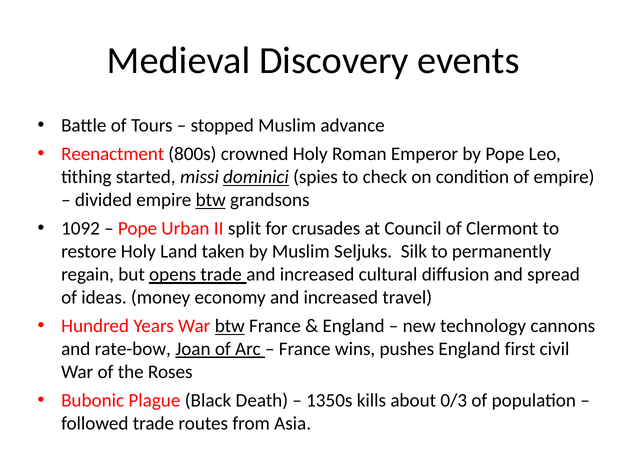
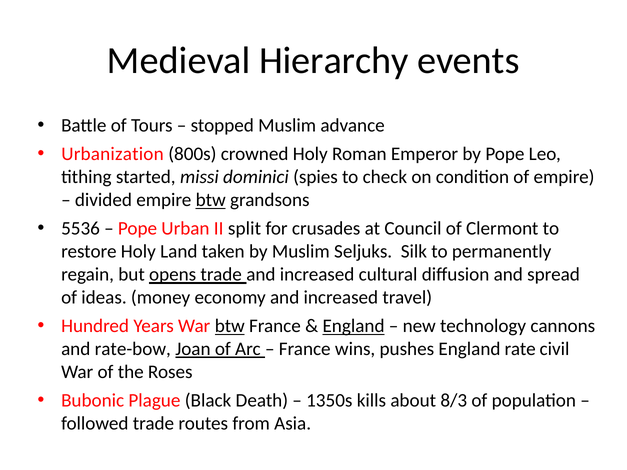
Discovery: Discovery -> Hierarchy (334, 61)
Reenactment: Reenactment -> Urbanization (112, 154)
dominici underline: present -> none (256, 177)
1092: 1092 -> 5536 (81, 229)
England underline: none -> present (354, 326)
first: first -> rate (520, 349)
0/3: 0/3 -> 8/3 (454, 401)
